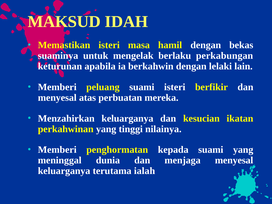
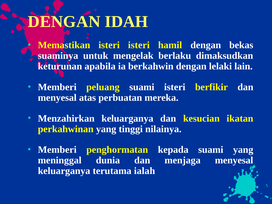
MAKSUD: MAKSUD -> DENGAN (64, 22)
isteri masa: masa -> isteri (139, 45)
perkabungan: perkabungan -> dimaksudkan (225, 56)
